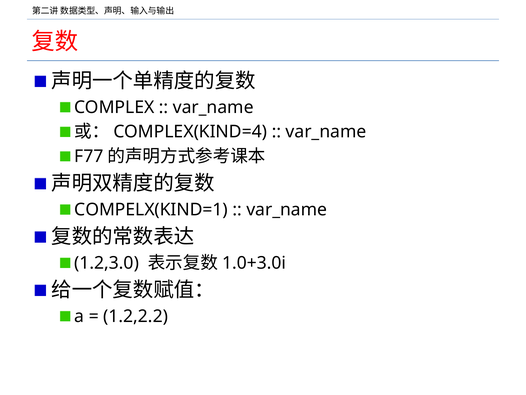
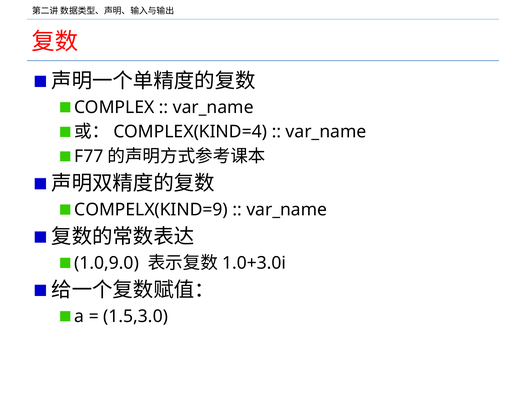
COMPELX(KIND=1: COMPELX(KIND=1 -> COMPELX(KIND=9 (151, 209)
1.2,3.0: 1.2,3.0 -> 1.0,9.0 (107, 263)
1.2,2.2: 1.2,2.2 -> 1.5,3.0 (136, 316)
